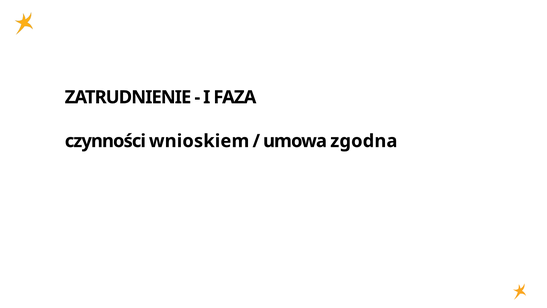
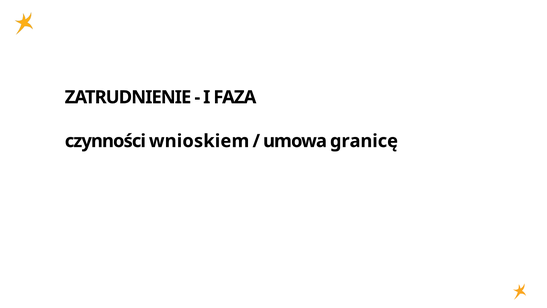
zgodna: zgodna -> granicę (364, 141)
